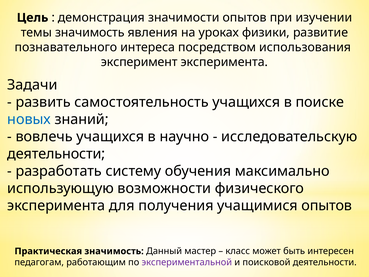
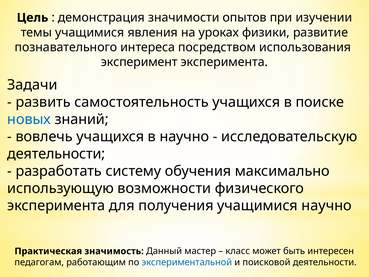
темы значимость: значимость -> учащимися (90, 32)
учащимися опытов: опытов -> научно (327, 205)
экспериментальной colour: purple -> blue (187, 262)
